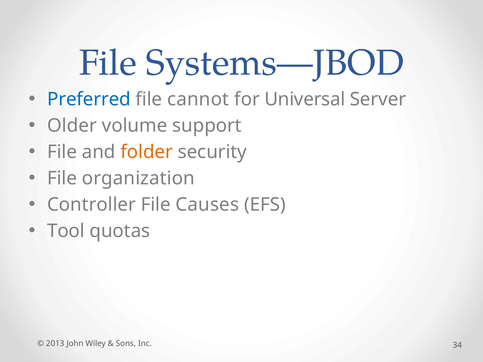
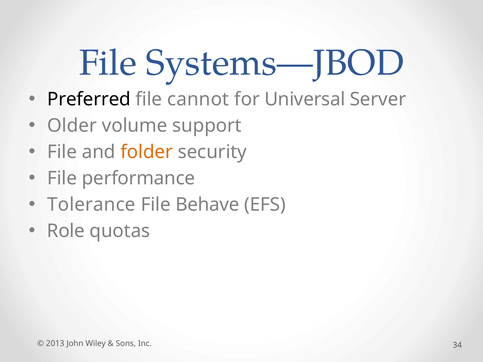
Preferred colour: blue -> black (89, 100)
organization: organization -> performance (139, 178)
Controller: Controller -> Tolerance (91, 205)
Causes: Causes -> Behave (207, 205)
Tool: Tool -> Role (66, 231)
